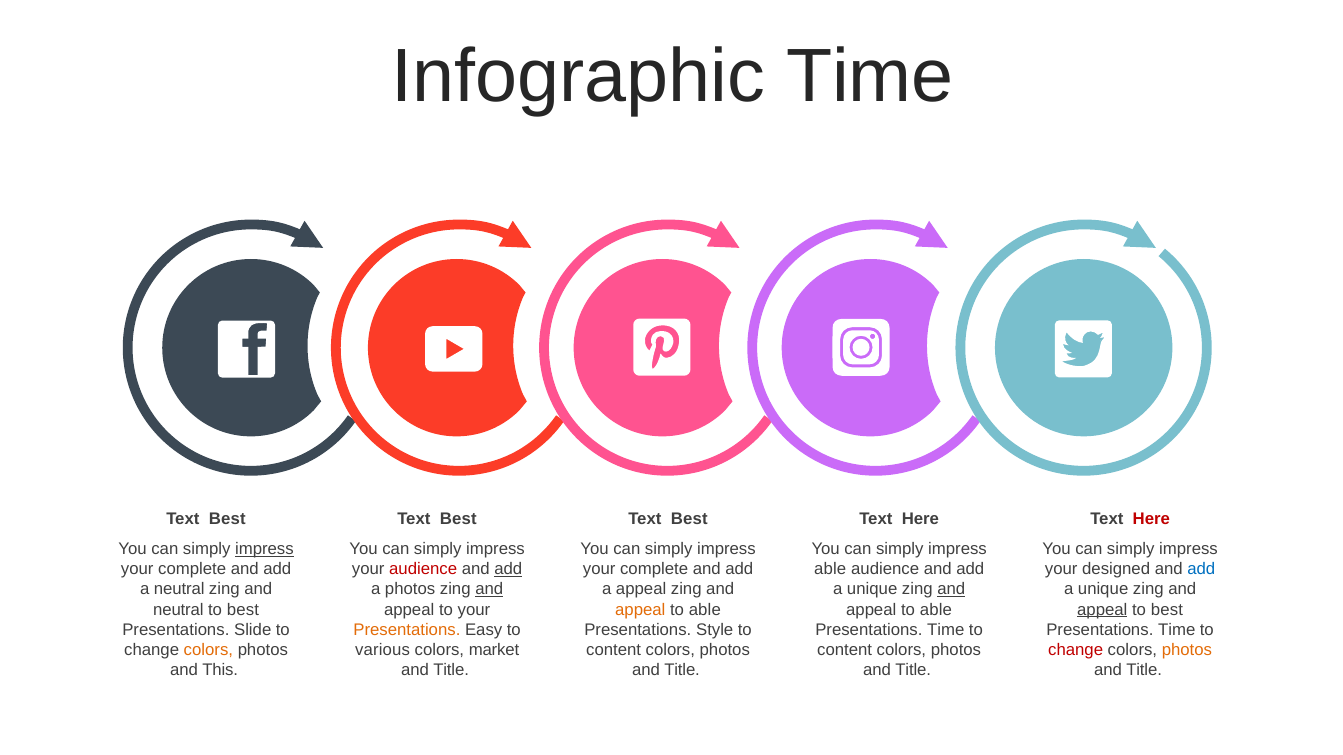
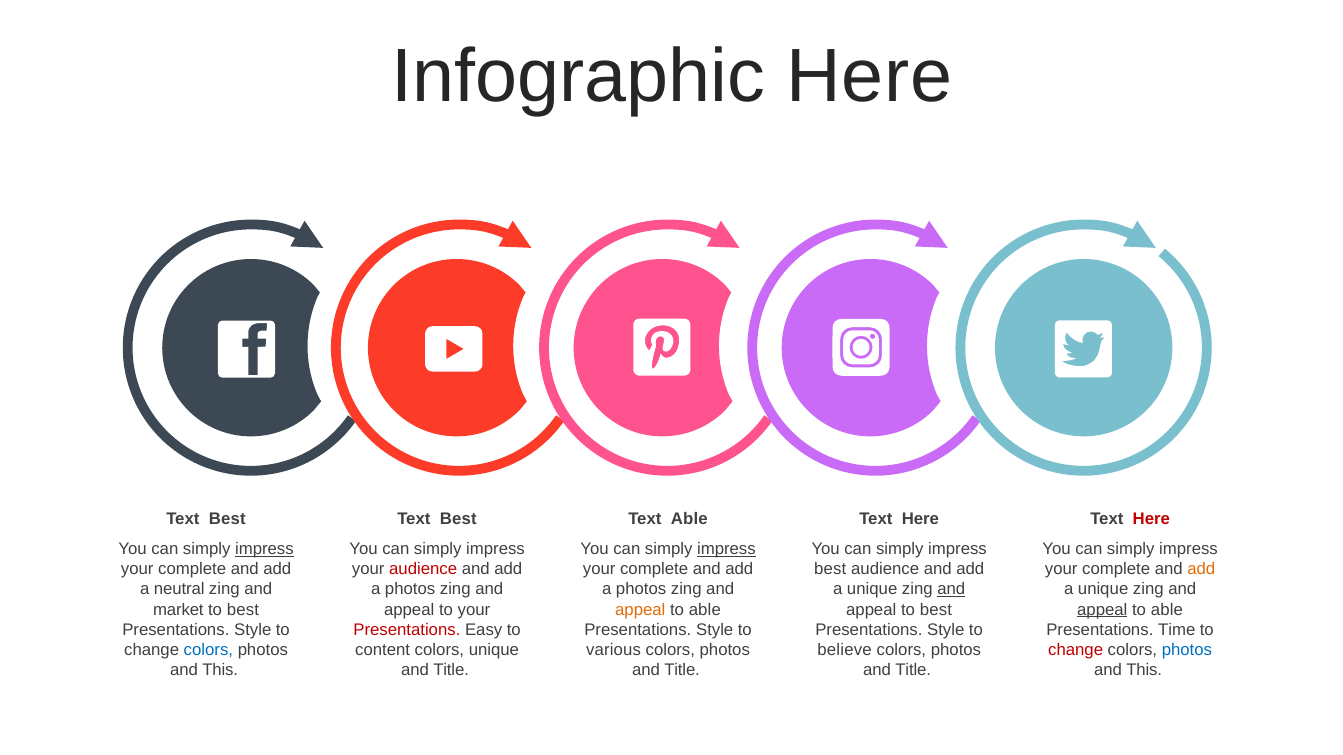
Infographic Time: Time -> Here (870, 77)
Best: Best -> Able (689, 519)
impress underline: none -> present (726, 549)
add underline: present -> none (508, 570)
able: able -> best (830, 570)
designed: designed -> complete (1116, 570)
add colour: blue -> orange (1201, 570)
and underline: present -> none (489, 590)
appeal: appeal -> photos (641, 590)
neutral: neutral -> market (178, 610)
able: able -> best (936, 610)
best: best -> able (1167, 610)
Slide: Slide -> Style (253, 630)
Presentations colour: orange -> red (407, 630)
Time: Time -> Style (946, 630)
colors colour: orange -> blue (208, 650)
various: various -> content (383, 650)
colors market: market -> unique (494, 650)
content: content -> various (614, 650)
content: content -> believe (845, 650)
photos colour: orange -> blue (1187, 650)
Title: Title -> This (1144, 670)
